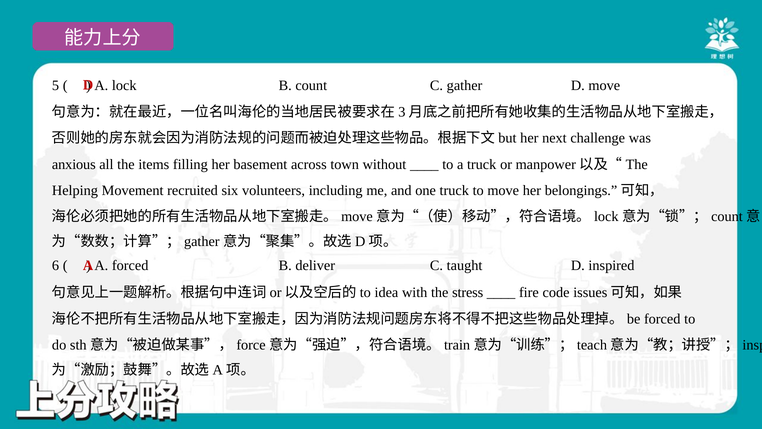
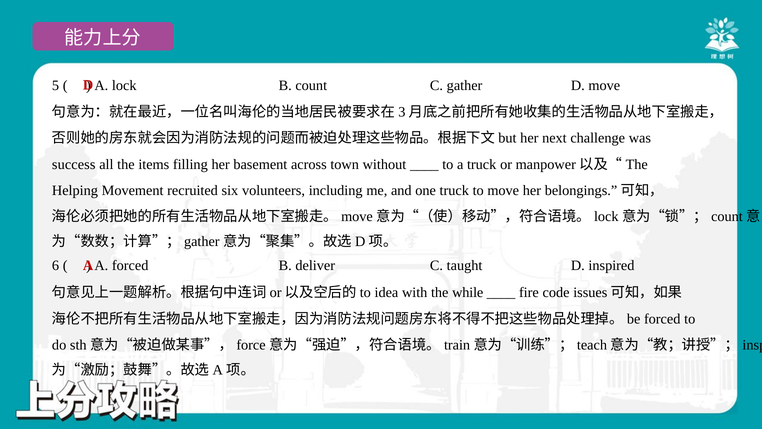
anxious: anxious -> success (74, 164)
stress: stress -> while (468, 293)
